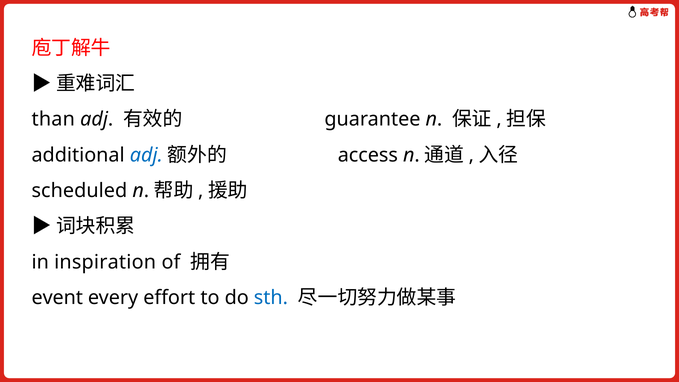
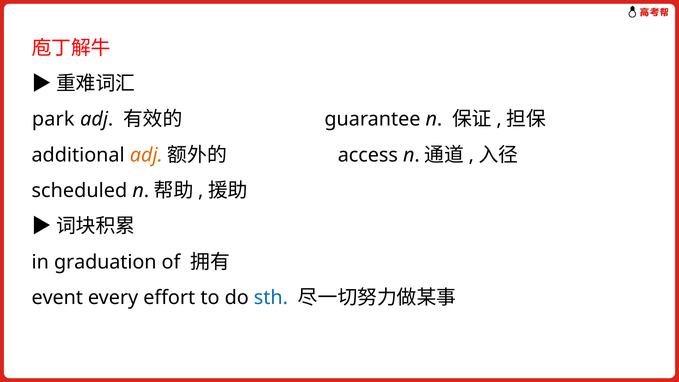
than: than -> park (53, 119)
adj colour: blue -> orange (146, 155)
inspiration: inspiration -> graduation (105, 262)
